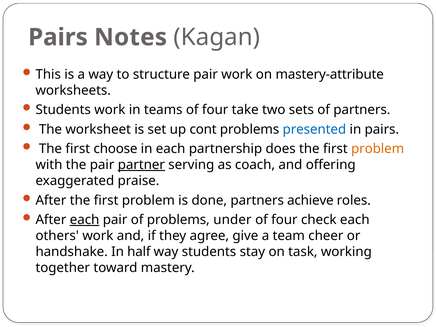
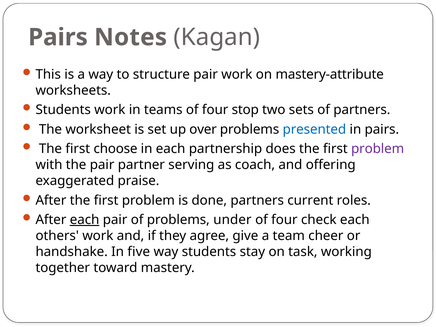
take: take -> stop (245, 110)
cont: cont -> over (203, 129)
problem colour: orange -> purple (378, 149)
partner underline: present -> none (141, 165)
achieve: achieve -> current (310, 200)
half: half -> five (139, 252)
